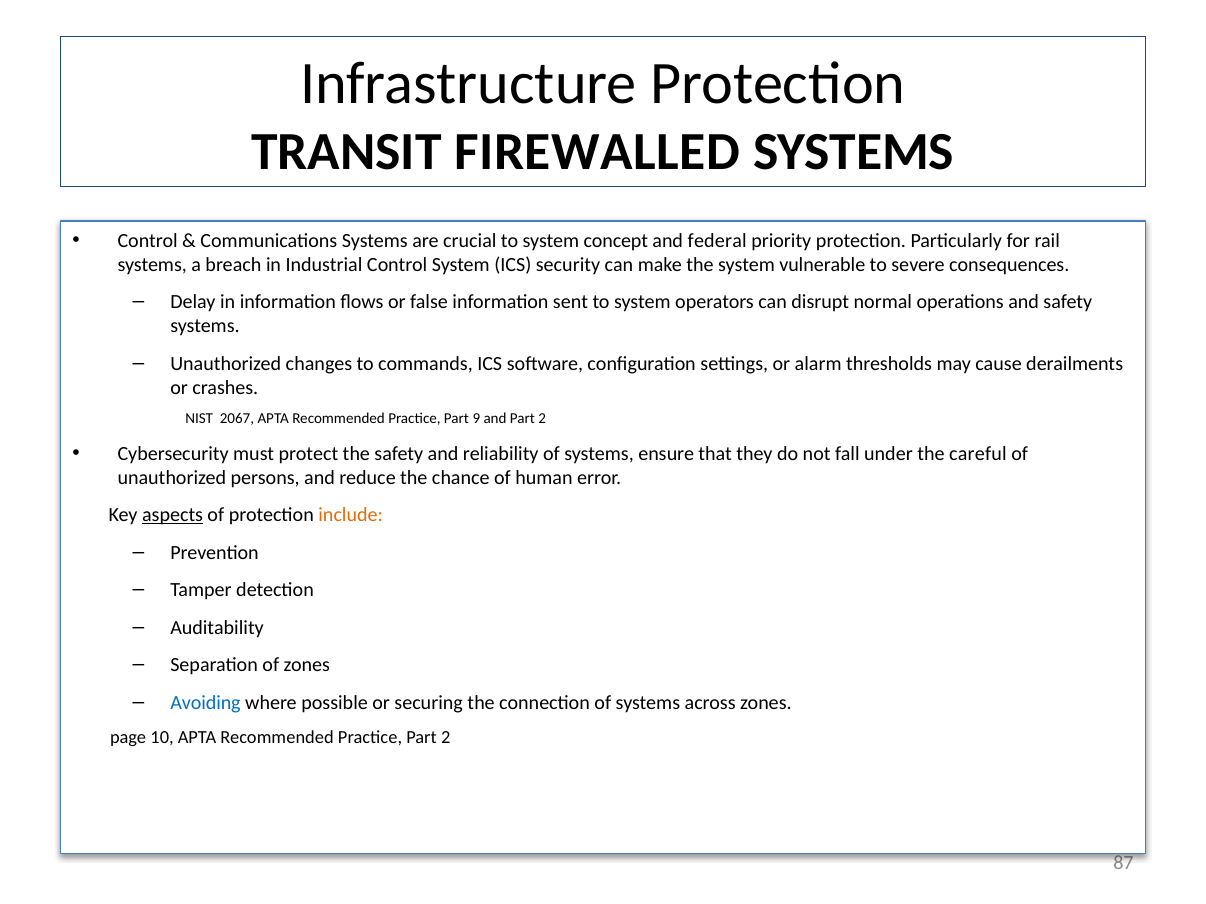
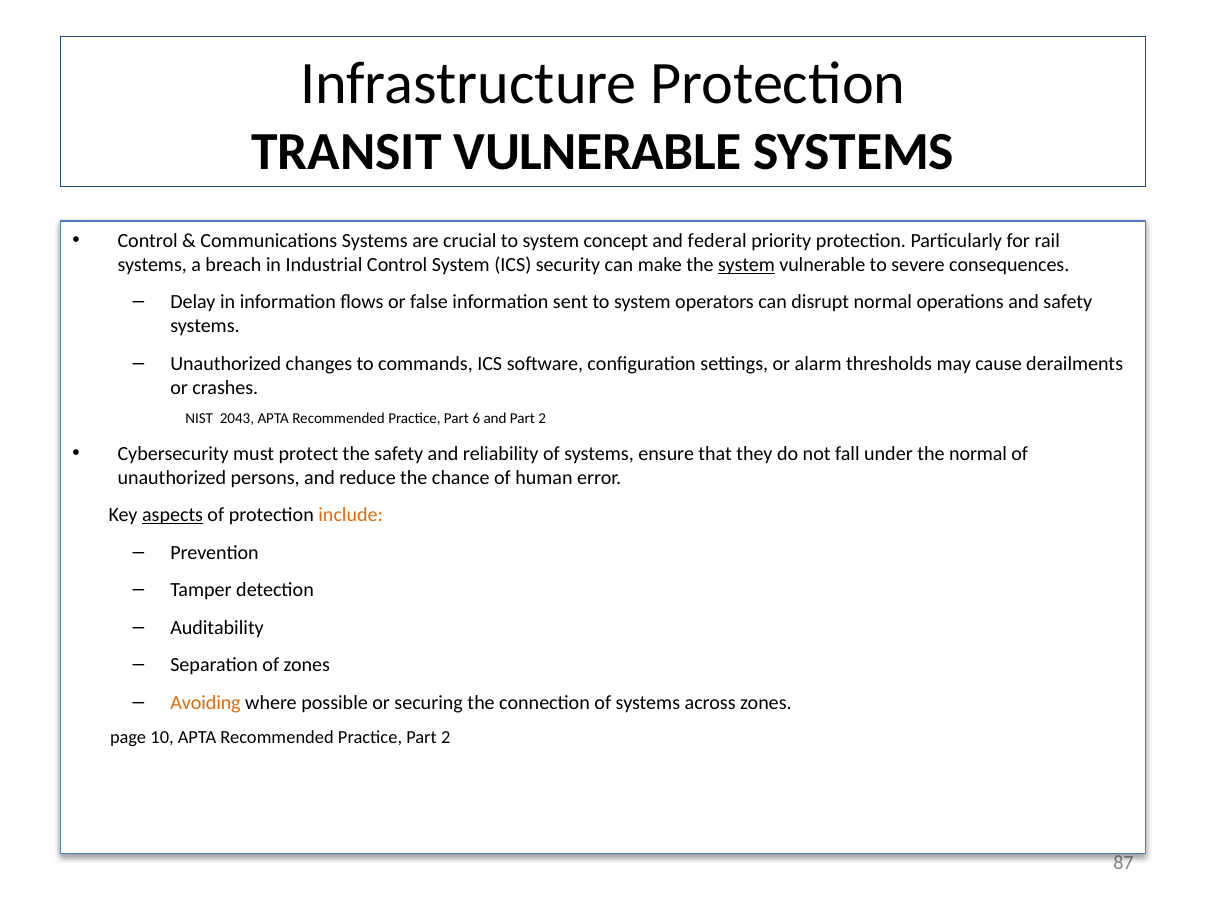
TRANSIT FIREWALLED: FIREWALLED -> VULNERABLE (598, 151)
system underline: none -> present (746, 265)
2067: 2067 -> 2043 (237, 419)
9: 9 -> 6 (476, 419)
the careful: careful -> normal (978, 454)
Avoiding colour: blue -> orange (206, 703)
